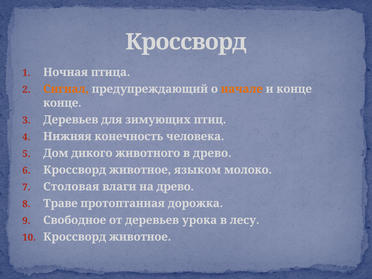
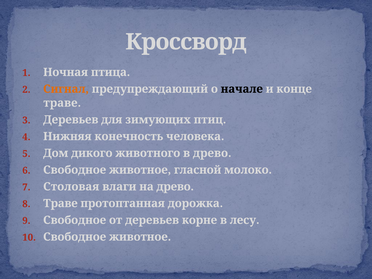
начале colour: orange -> black (242, 89)
конце: конце -> траве (62, 103)
Кроссворд: Кроссворд -> Свободное (75, 170)
языком: языком -> гласной (198, 170)
урока: урока -> корне (200, 220)
Кроссворд: Кроссворд -> Свободное (75, 237)
